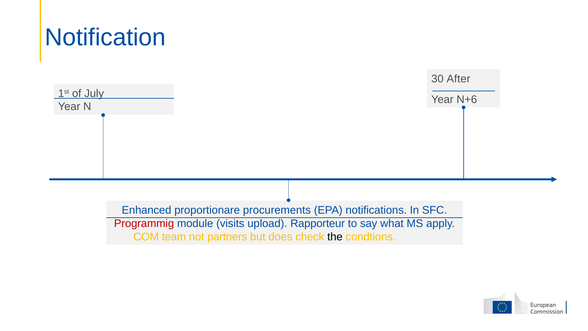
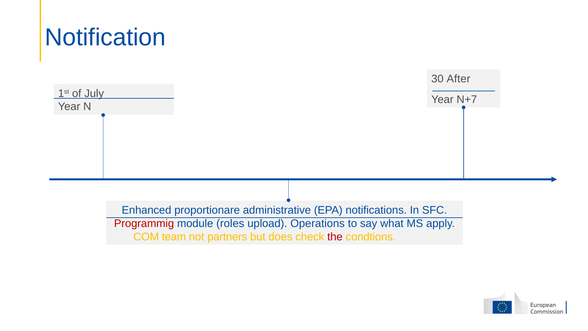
N+6: N+6 -> N+7 (467, 99)
procurements: procurements -> administrative (277, 210)
visits: visits -> roles (230, 223)
Rapporteur: Rapporteur -> Operations (318, 223)
the colour: black -> red (335, 237)
